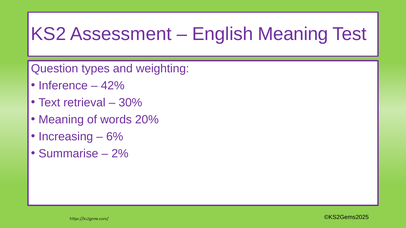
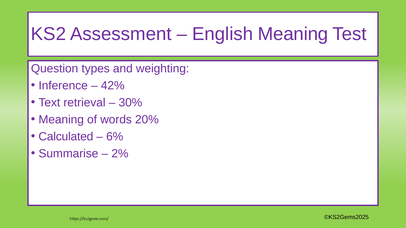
Increasing: Increasing -> Calculated (66, 137)
